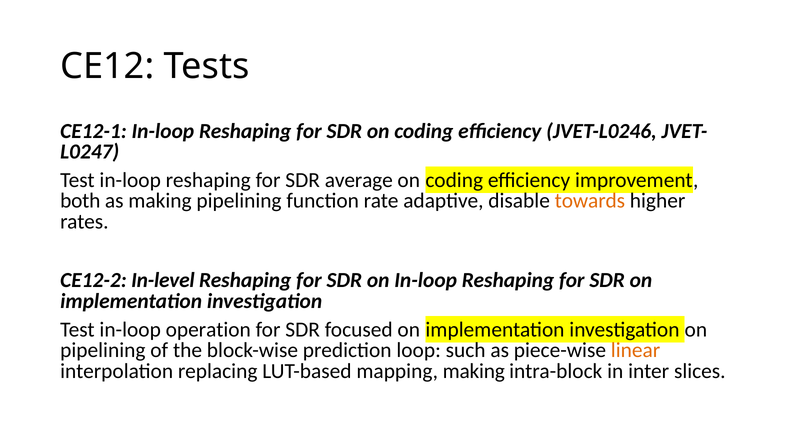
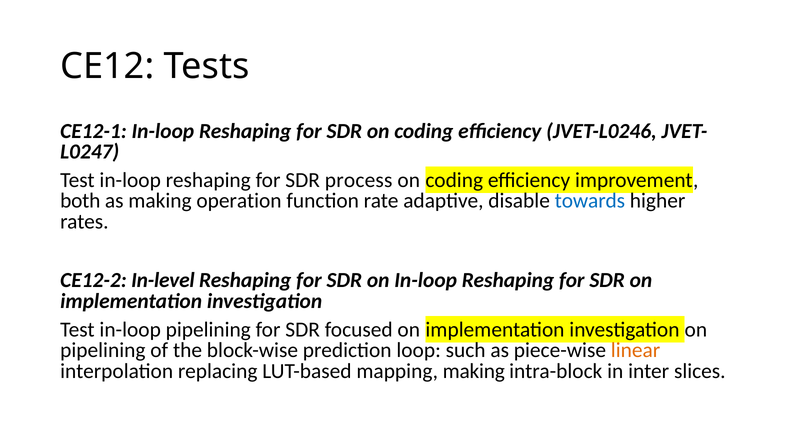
average: average -> process (359, 180)
making pipelining: pipelining -> operation (239, 201)
towards colour: orange -> blue (590, 201)
in-loop operation: operation -> pipelining (208, 329)
